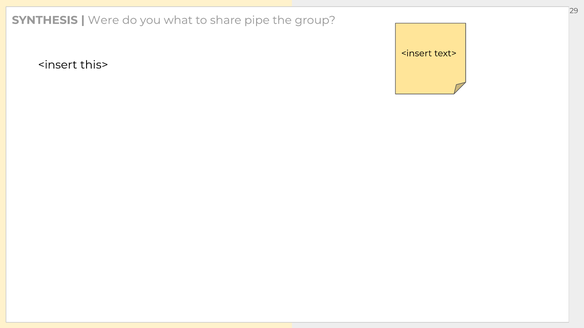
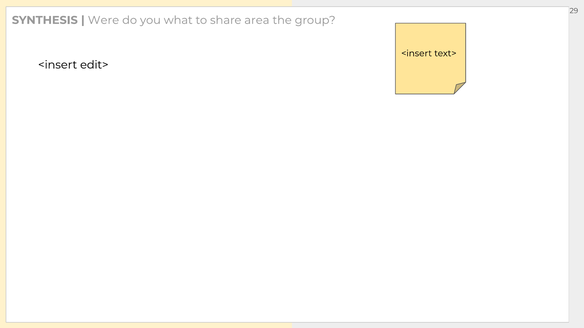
pipe: pipe -> area (257, 20)
this>: this> -> edit> (94, 65)
